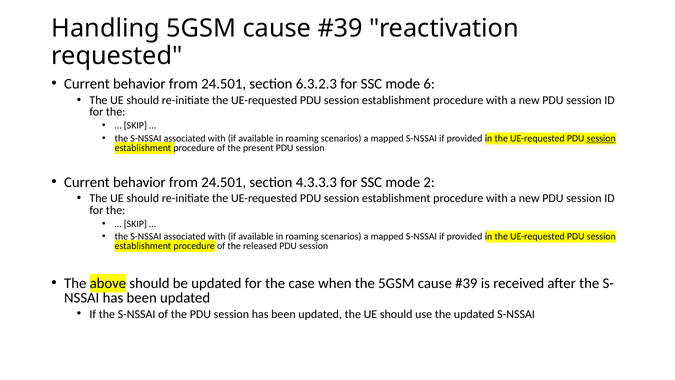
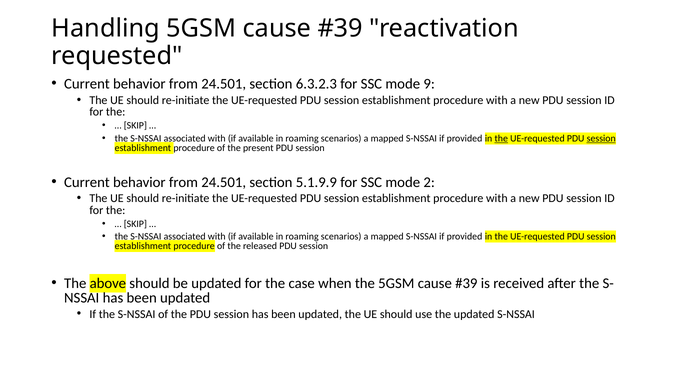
6: 6 -> 9 (429, 84)
the underline: none -> present (501, 138)
4.3.3.3: 4.3.3.3 -> 5.1.9.9 (316, 182)
